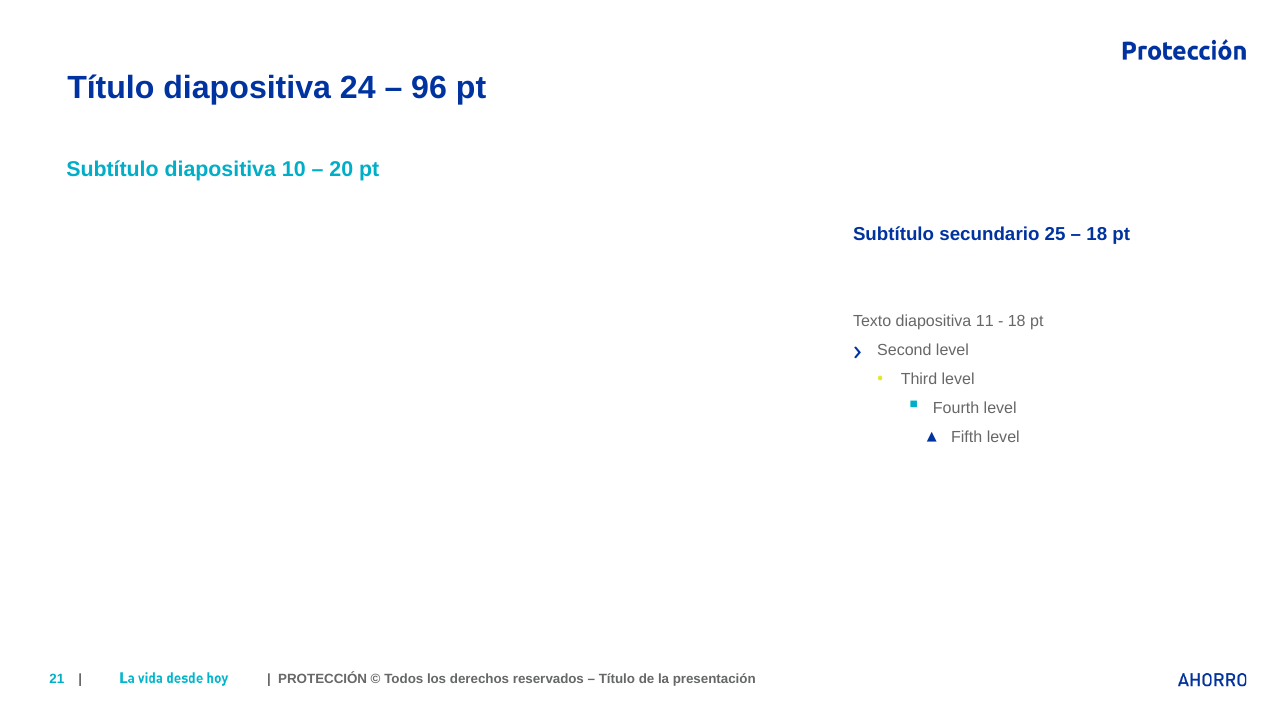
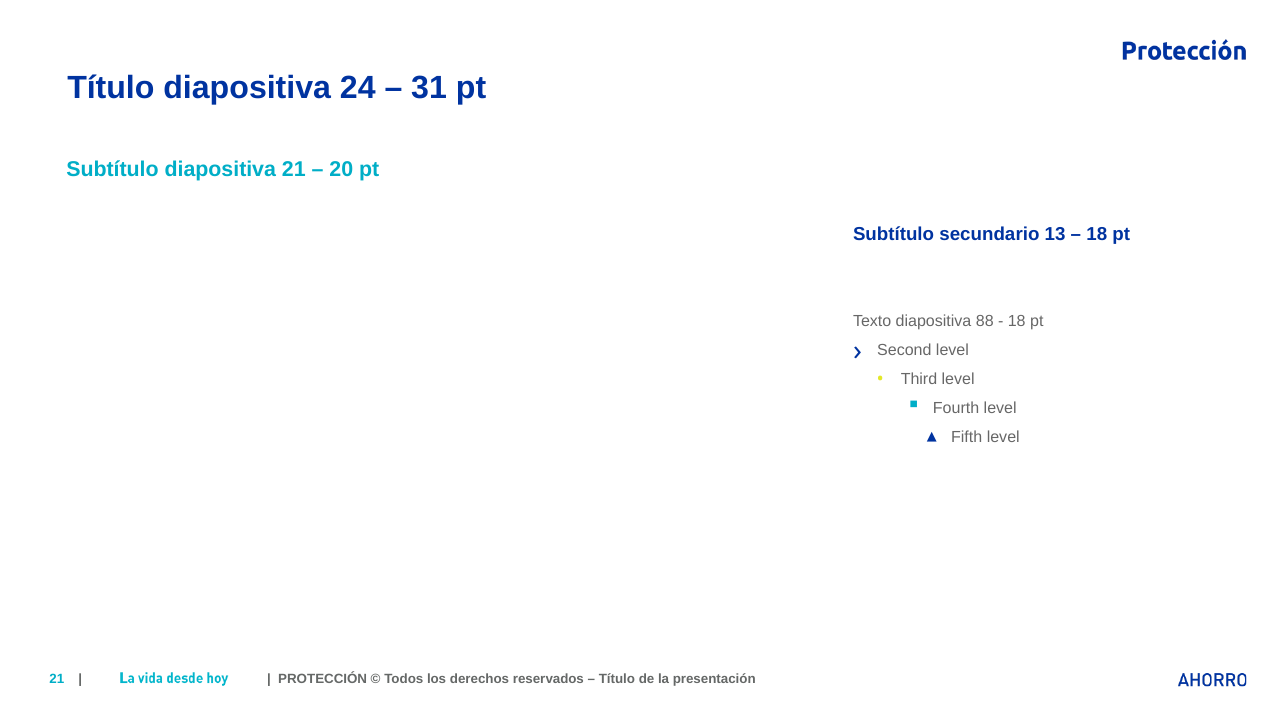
96: 96 -> 31 (429, 88)
diapositiva 10: 10 -> 21 (294, 170)
25: 25 -> 13 (1055, 235)
11: 11 -> 88 (985, 321)
